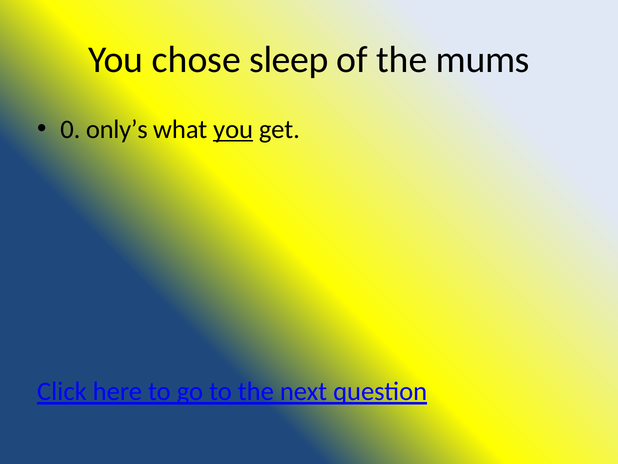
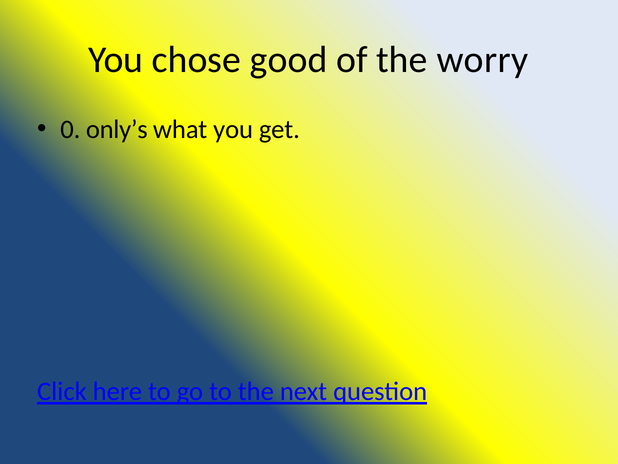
sleep: sleep -> good (289, 60)
mums: mums -> worry (482, 60)
you underline: present -> none (233, 129)
